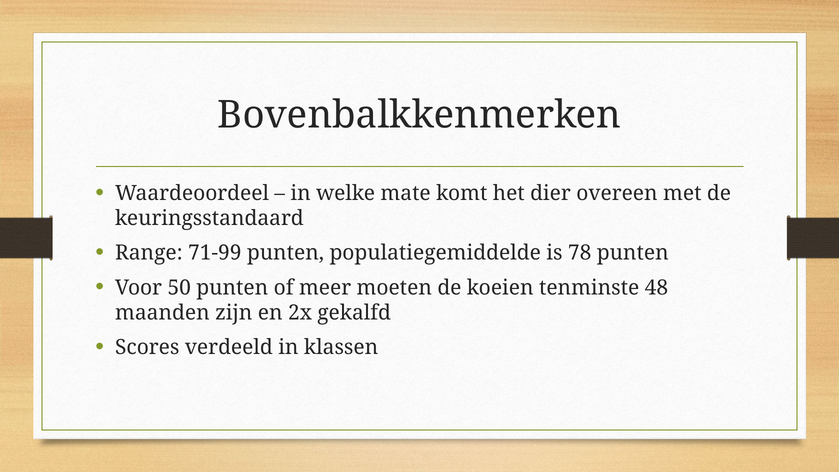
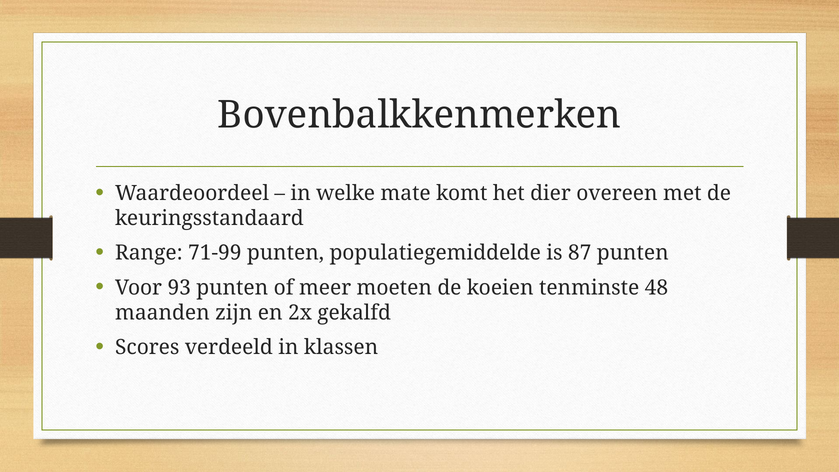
78: 78 -> 87 (580, 253)
50: 50 -> 93 (179, 288)
